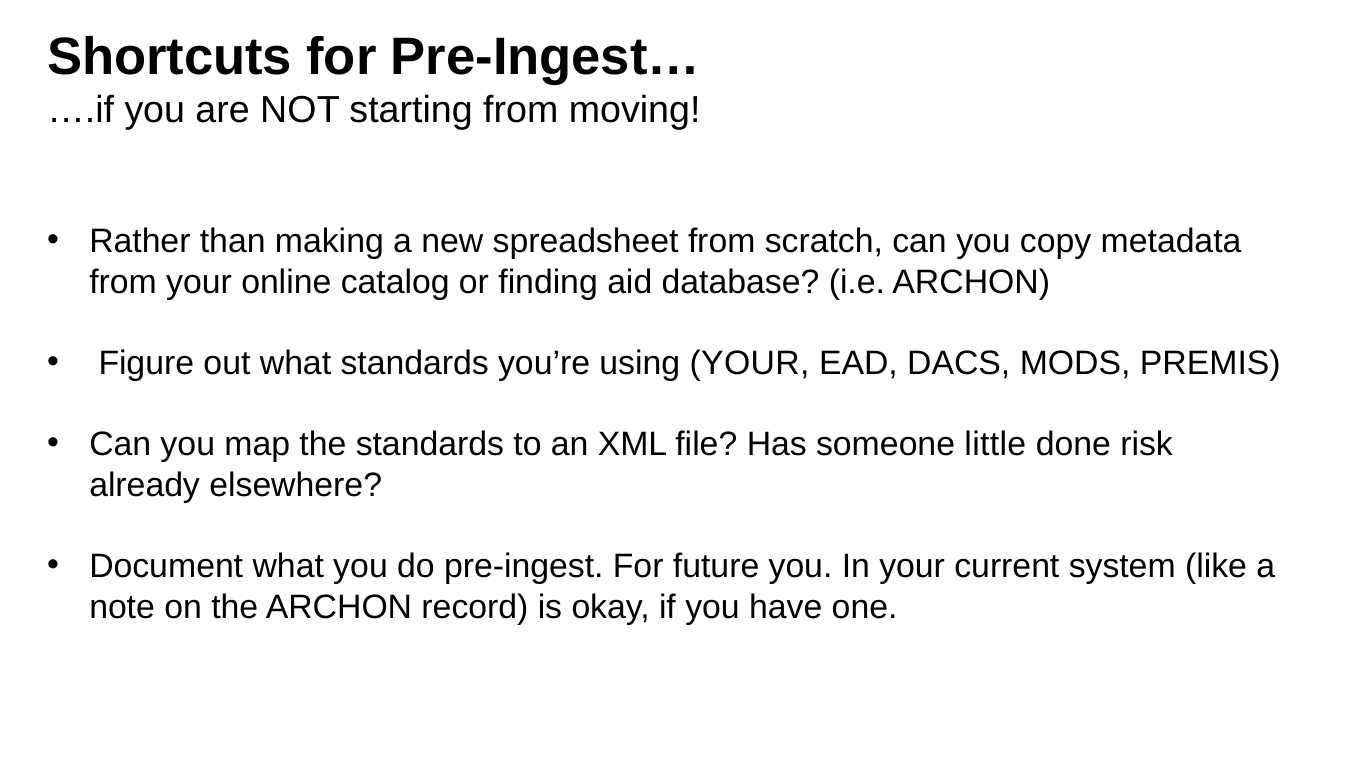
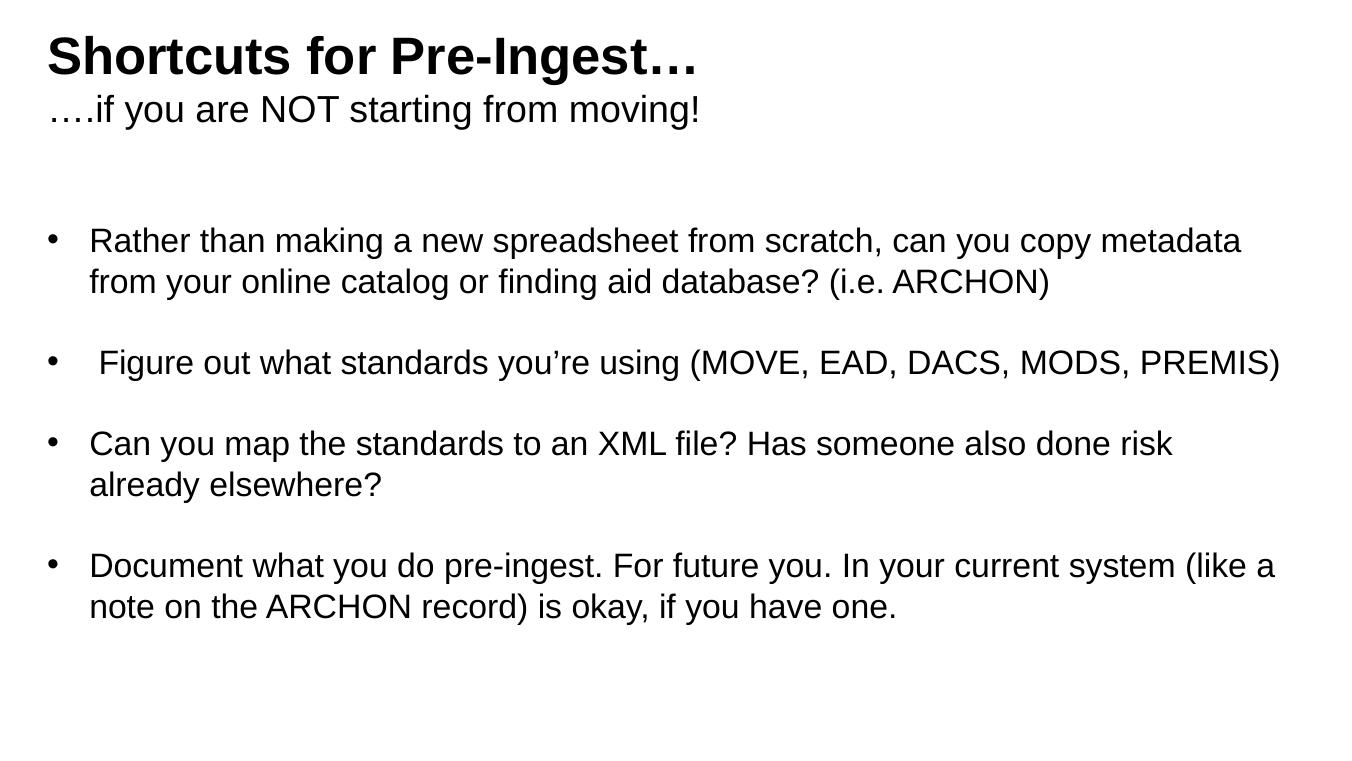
using YOUR: YOUR -> MOVE (750, 363)
little: little -> also (996, 444)
